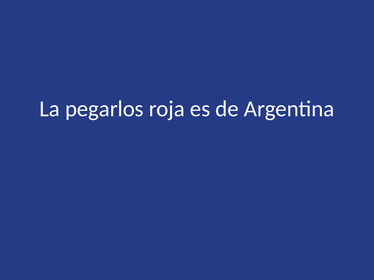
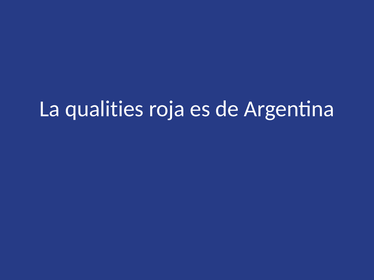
pegarlos: pegarlos -> qualities (104, 109)
